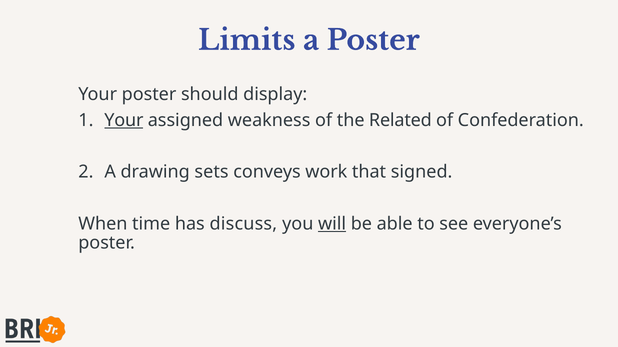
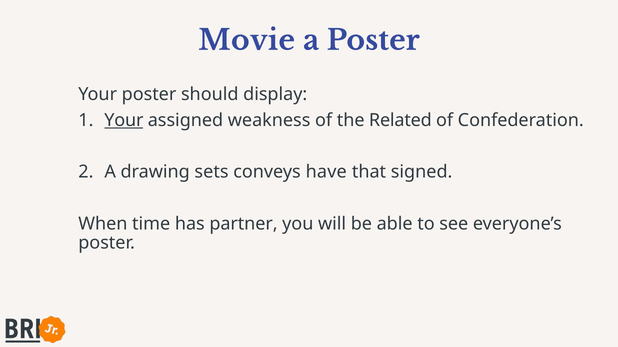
Limits: Limits -> Movie (247, 41)
work: work -> have (326, 172)
discuss: discuss -> partner (243, 224)
will underline: present -> none (332, 224)
